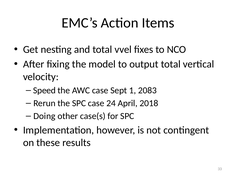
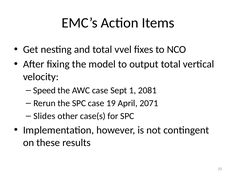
2083: 2083 -> 2081 (147, 90)
24: 24 -> 19 (111, 103)
2018: 2018 -> 2071 (149, 103)
Doing: Doing -> Slides (44, 116)
